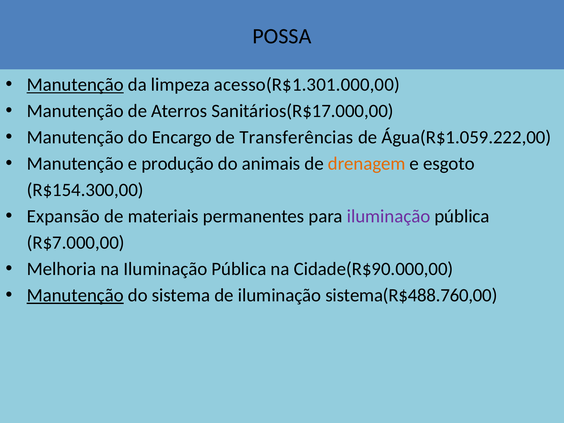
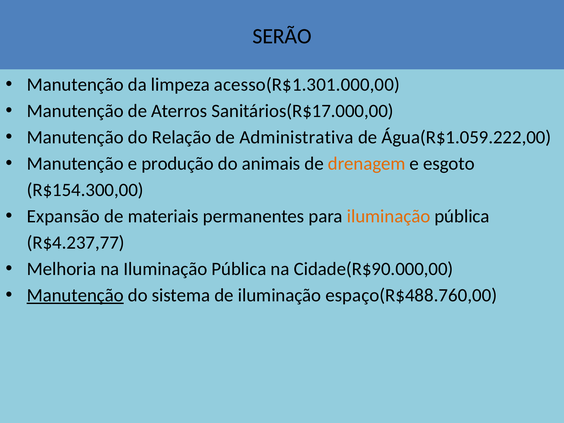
POSSA: POSSA -> SERÃO (282, 36)
Manutenção underline: present -> none (75, 85)
Encargo: Encargo -> Relação (182, 137)
Transferências: Transferências -> Administrativa (296, 137)
iluminação colour: purple -> orange (389, 216)
R$7.000,00: R$7.000,00 -> R$4.237,77 (76, 243)
sistema(R$488.760,00: sistema(R$488.760,00 -> espaço(R$488.760,00 (411, 295)
